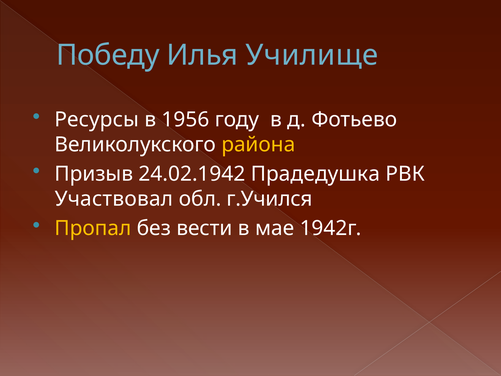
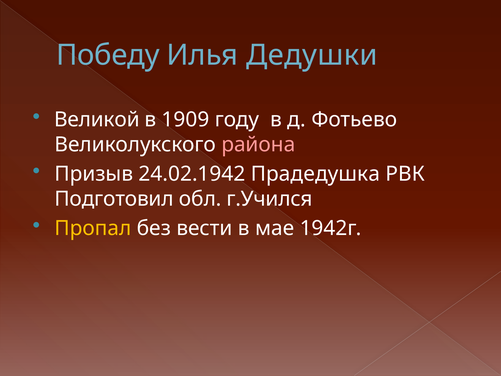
Училище: Училище -> Дедушки (312, 55)
Ресурсы: Ресурсы -> Великой (97, 120)
1956: 1956 -> 1909 (186, 120)
района colour: yellow -> pink (258, 145)
Участвовал: Участвовал -> Подготовил (114, 199)
